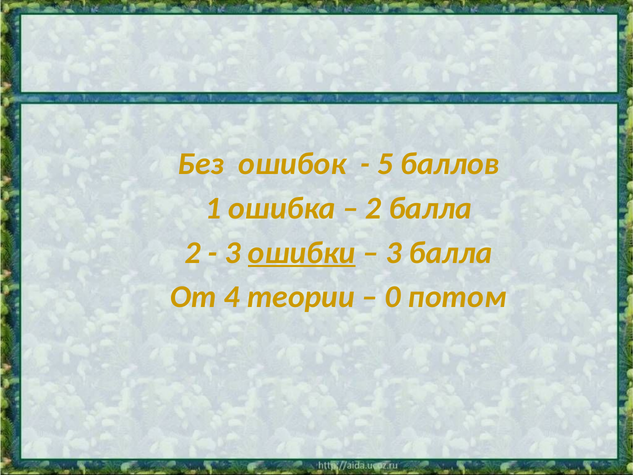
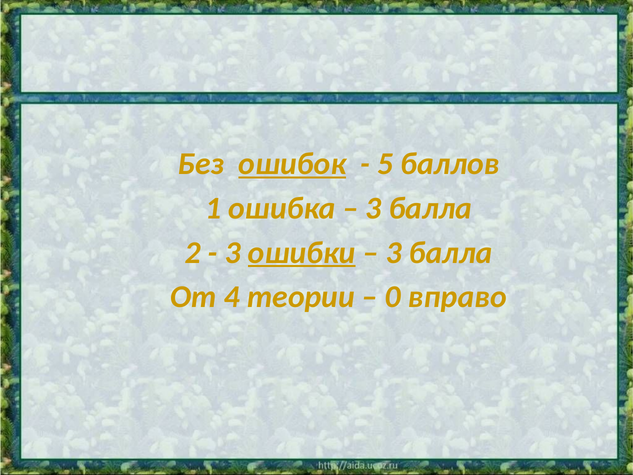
ошибок underline: none -> present (292, 164)
2: 2 -> 3 (373, 208)
потом: потом -> вправо (457, 297)
